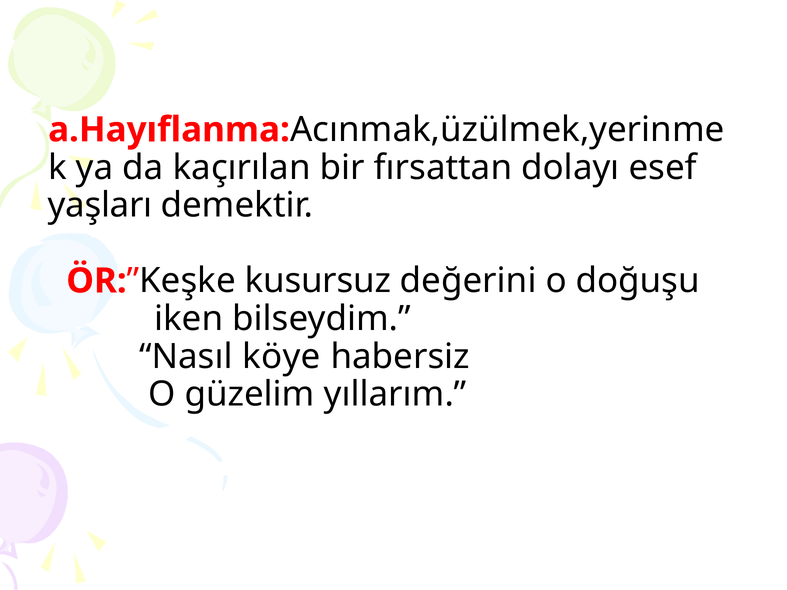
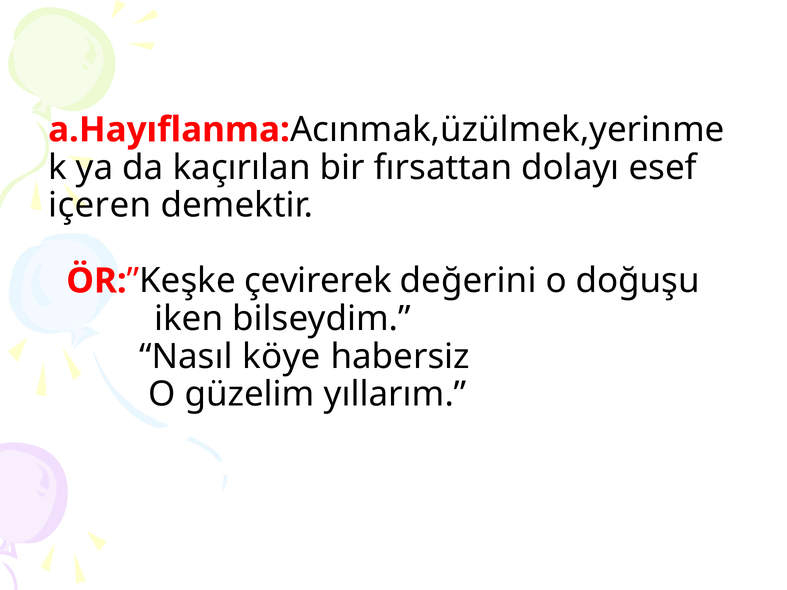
yaşları: yaşları -> içeren (100, 205)
kusursuz: kusursuz -> çevirerek (318, 281)
